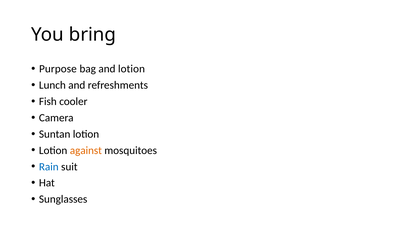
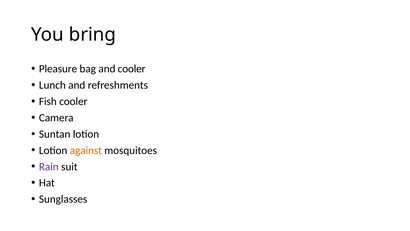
Purpose: Purpose -> Pleasure (58, 69)
and lotion: lotion -> cooler (132, 69)
Rain colour: blue -> purple (49, 166)
